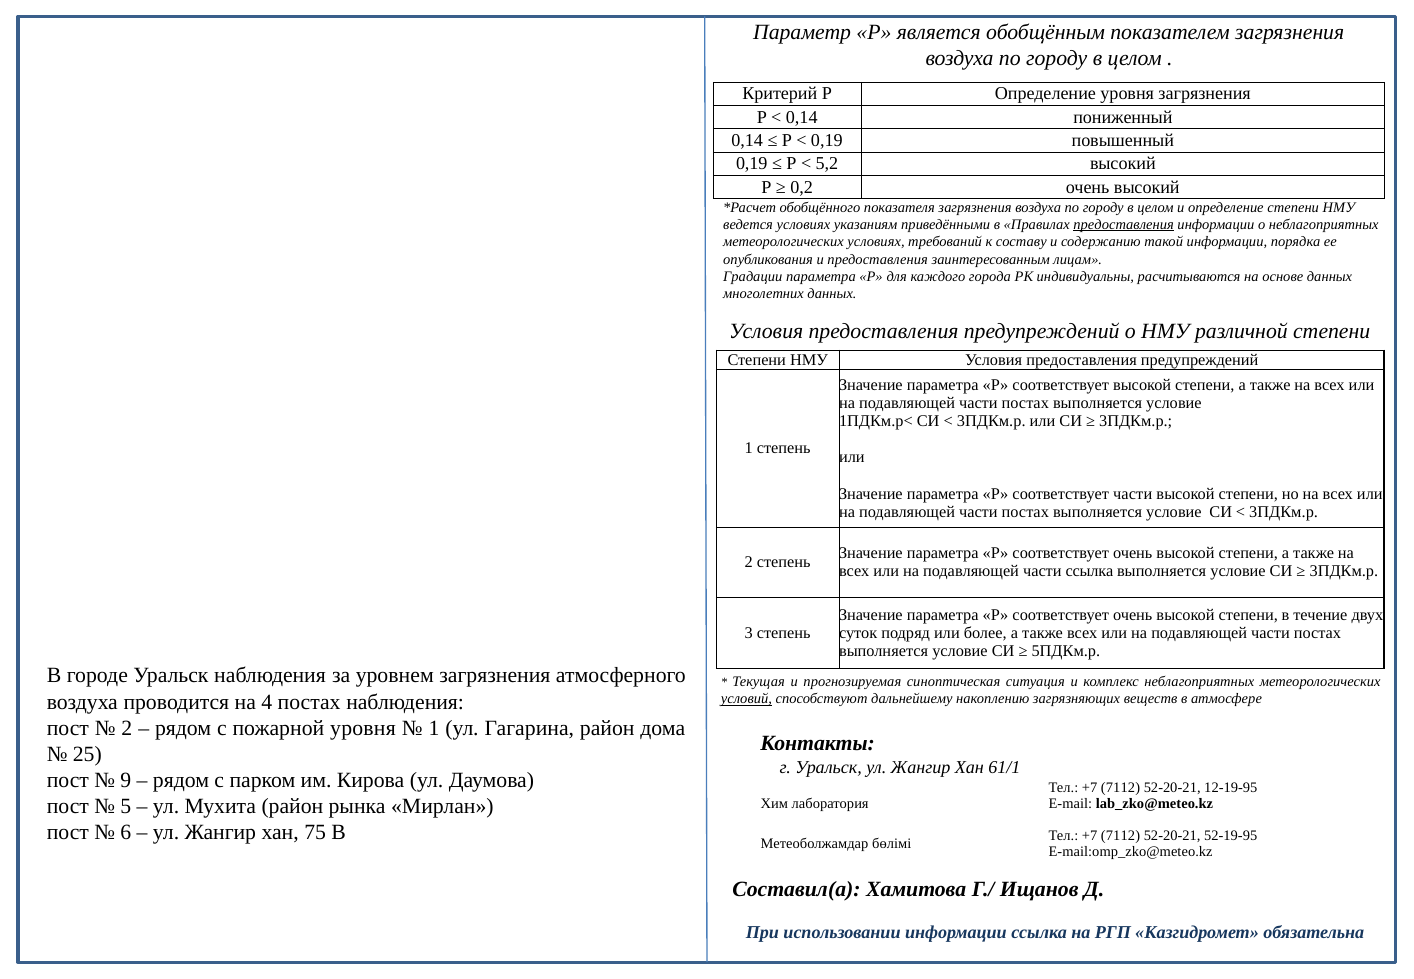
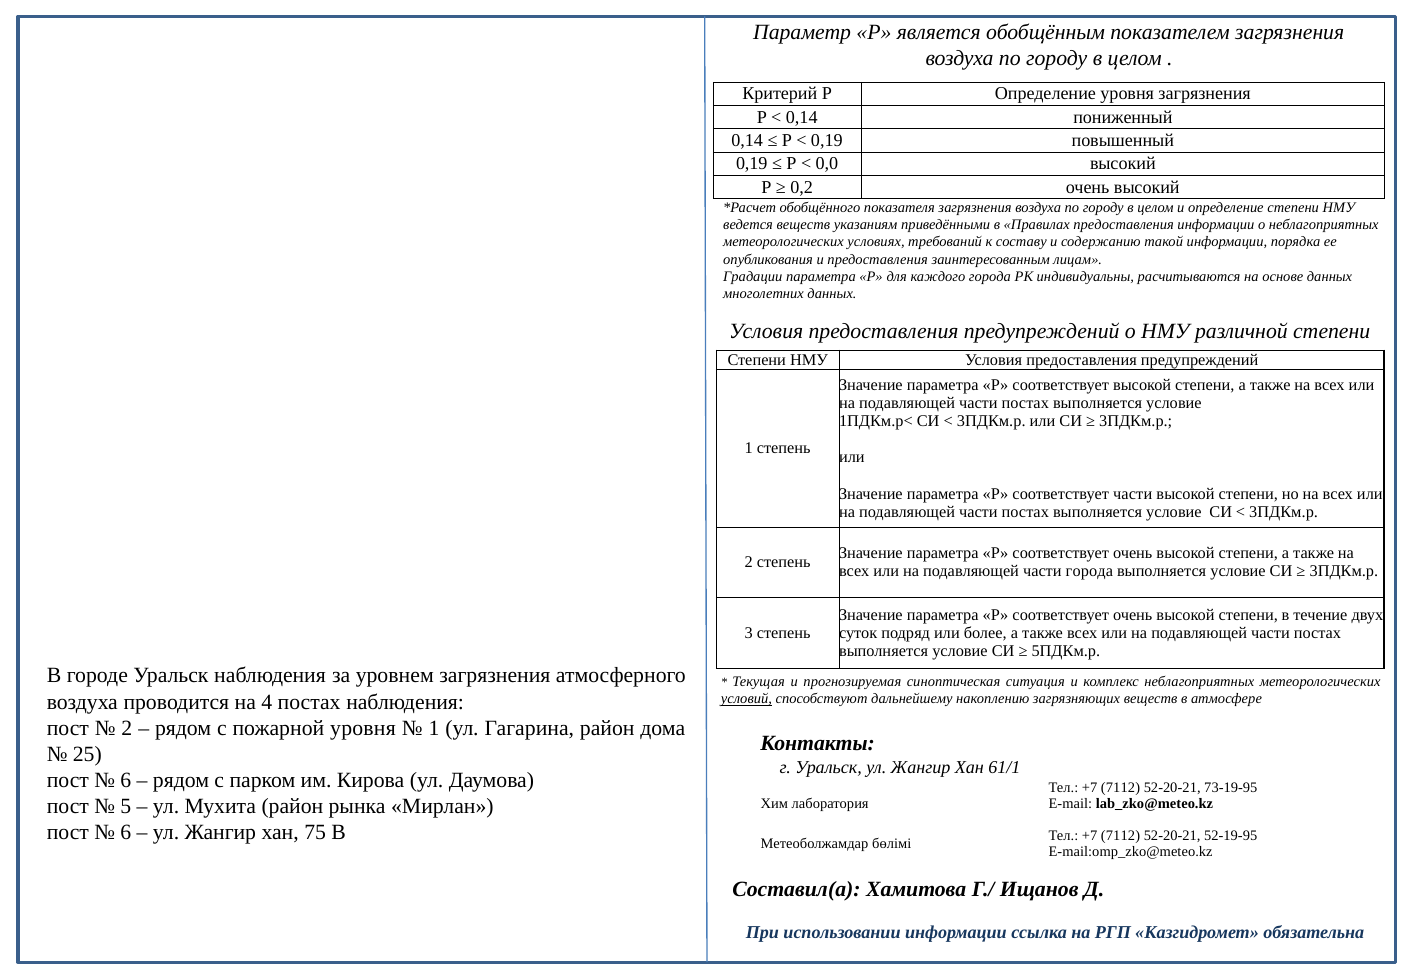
5,2: 5,2 -> 0,0 (827, 164)
ведется условиях: условиях -> веществ (803, 225)
предоставления underline: present -> none (1124, 225)
части ссылка: ссылка -> города (1089, 571)
9: 9 -> 6 (126, 780)
12-19-95: 12-19-95 -> 73-19-95 (1231, 787)
